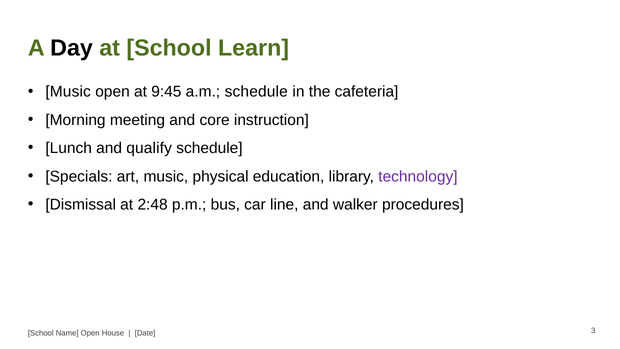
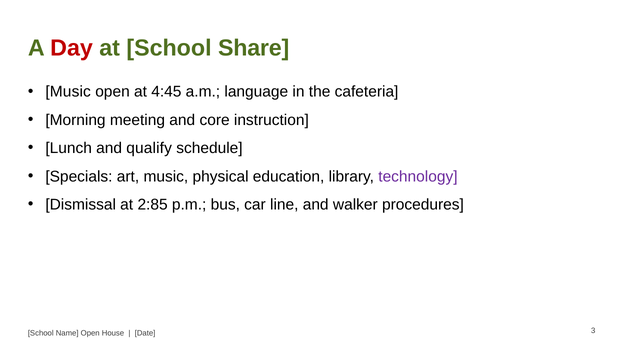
Day colour: black -> red (72, 48)
Learn: Learn -> Share (254, 48)
9:45: 9:45 -> 4:45 (166, 92)
a.m schedule: schedule -> language (256, 92)
2:48: 2:48 -> 2:85 (153, 204)
